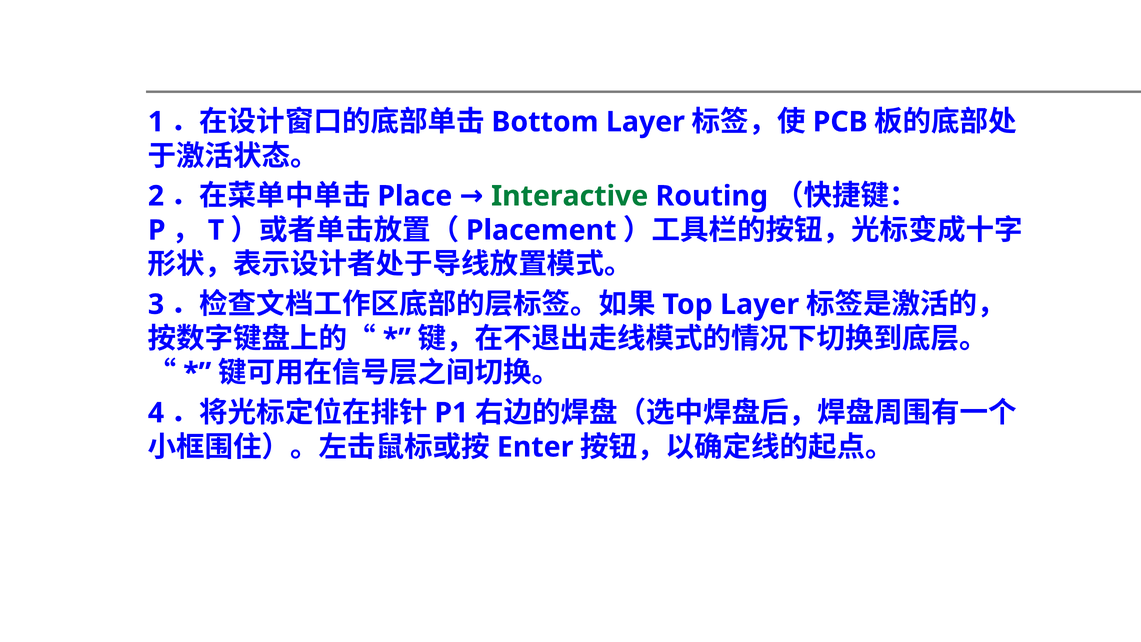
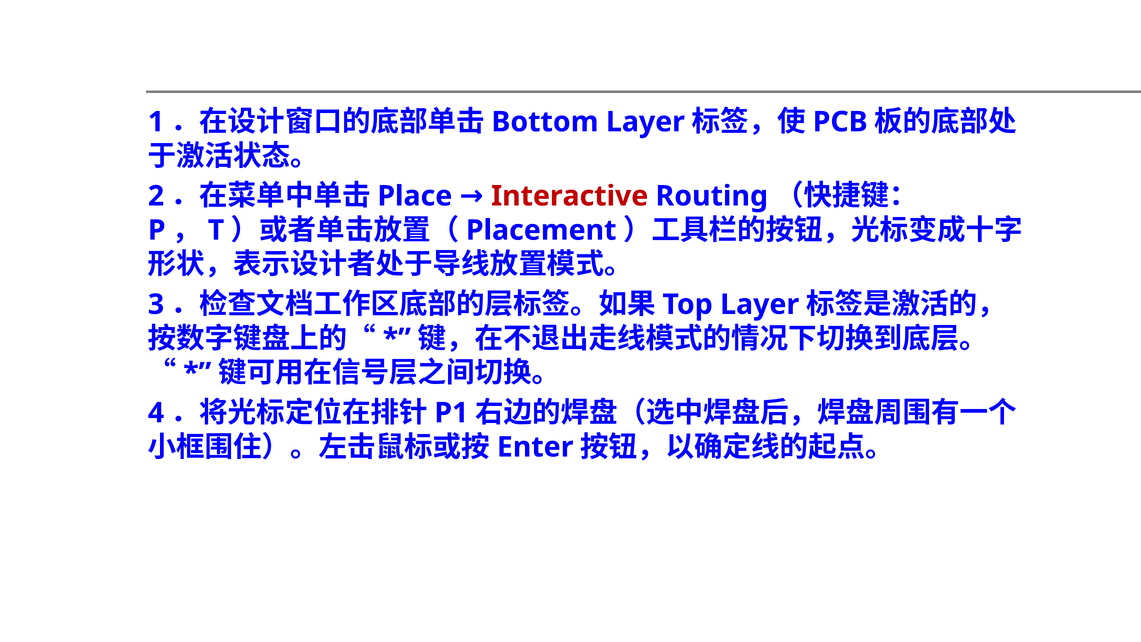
Interactive colour: green -> red (570, 196)
